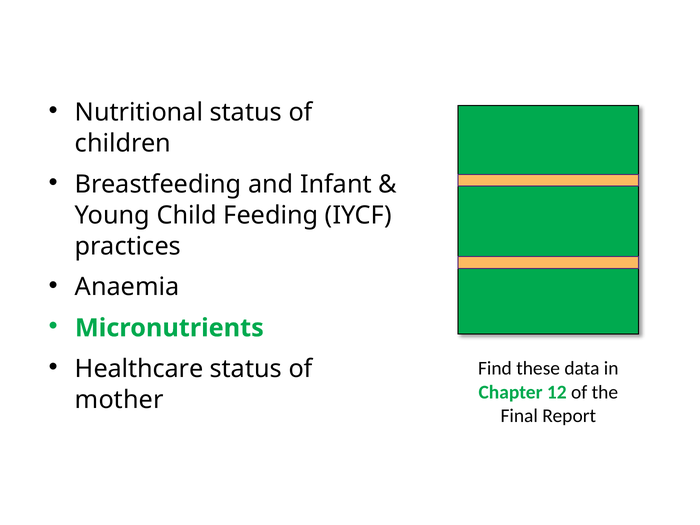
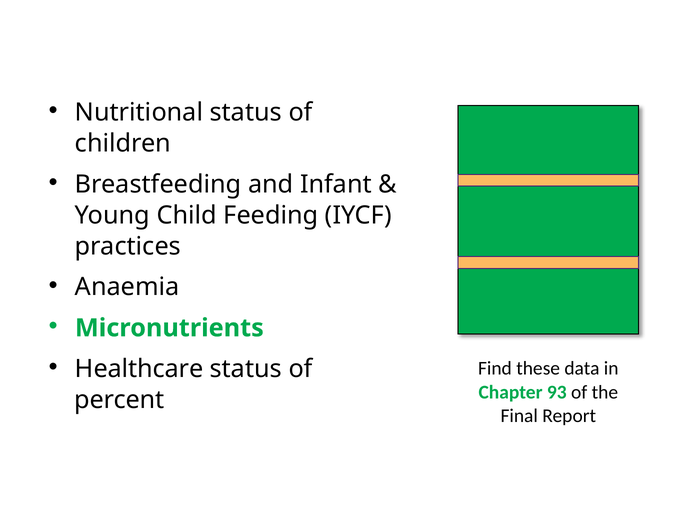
12: 12 -> 93 (557, 392)
mother: mother -> percent (119, 400)
